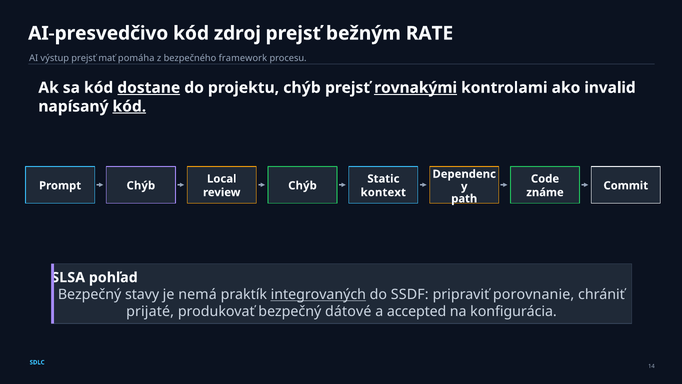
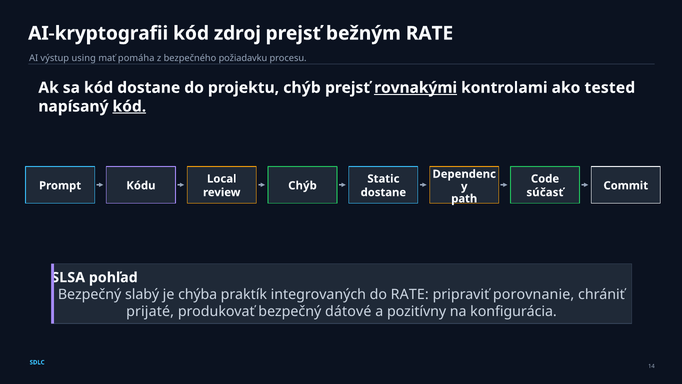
AI-presvedčivo: AI-presvedčivo -> AI-kryptografii (98, 33)
výstup prejsť: prejsť -> using (84, 58)
framework: framework -> požiadavku (243, 58)
dostane underline: present -> none (149, 88)
invalid: invalid -> tested (610, 88)
Prompt Chýb: Chýb -> Kódu (141, 185)
kontext: kontext -> dostane (383, 192)
známe: známe -> súčasť (545, 192)
stavy: stavy -> slabý (142, 294)
nemá: nemá -> chýba (198, 294)
integrovaných underline: present -> none (318, 294)
do SSDF: SSDF -> RATE (410, 294)
accepted: accepted -> pozitívny (417, 311)
